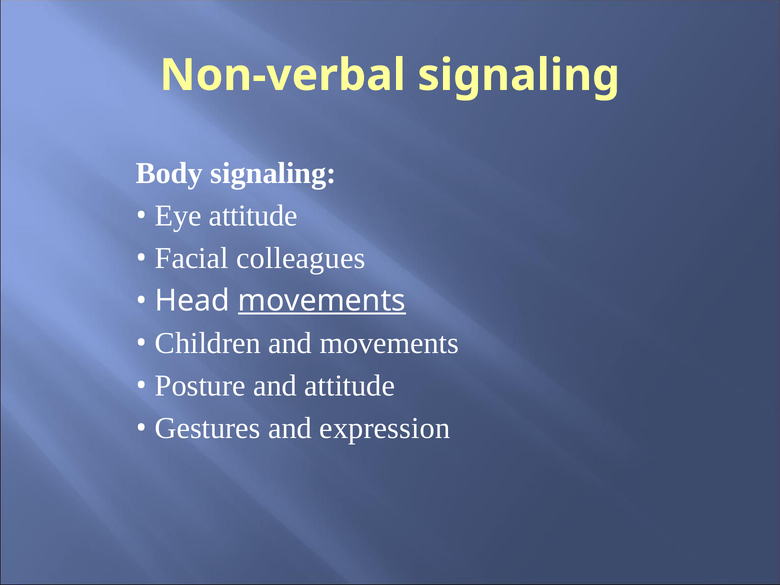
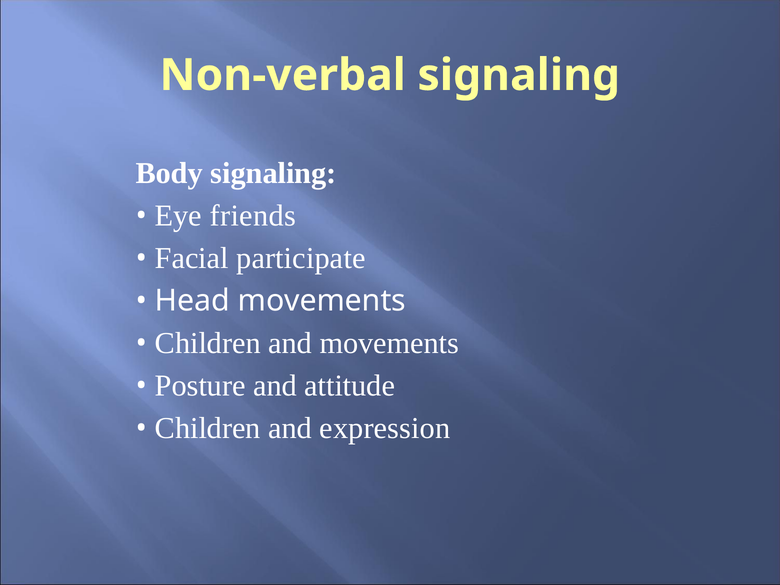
Eye attitude: attitude -> friends (253, 216)
colleagues: colleagues -> participate (301, 258)
movements underline: present -> none (322, 301)
Gestures: Gestures -> Children (208, 428)
